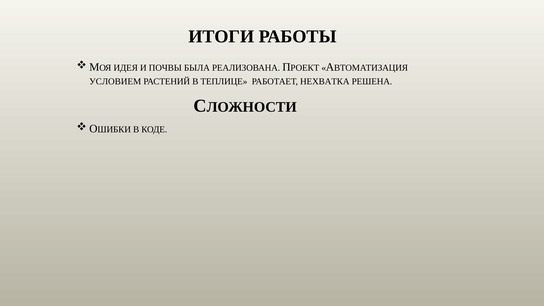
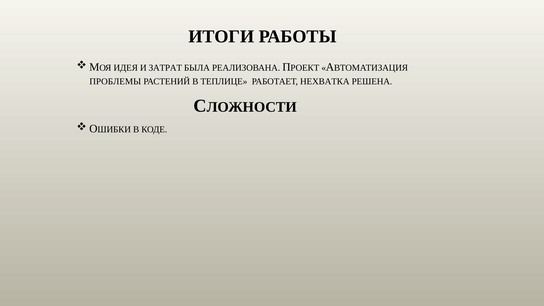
ПОЧВЫ: ПОЧВЫ -> ЗАТРАТ (165, 68)
УСЛОВИЕМ: УСЛОВИЕМ -> ПРОБЛЕМЫ (115, 81)
